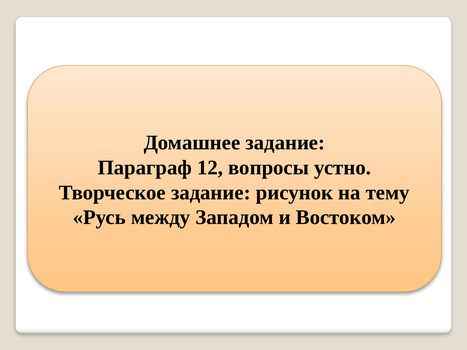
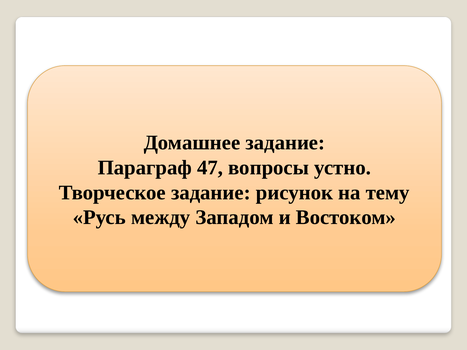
12: 12 -> 47 (210, 168)
